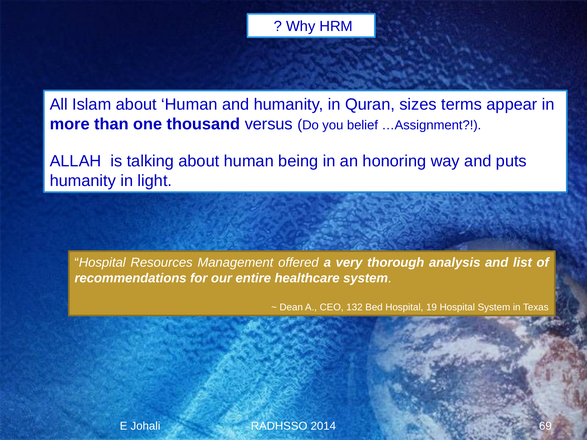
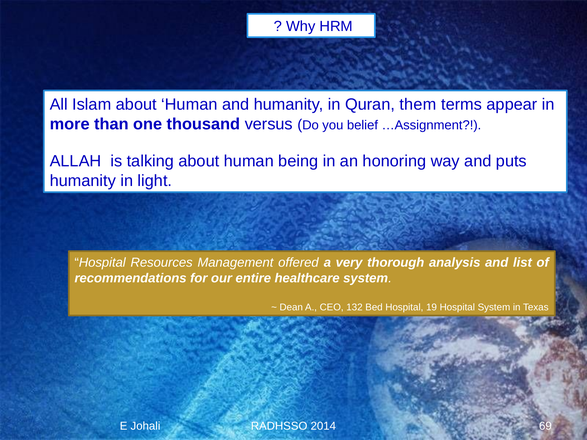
sizes: sizes -> them (418, 105)
